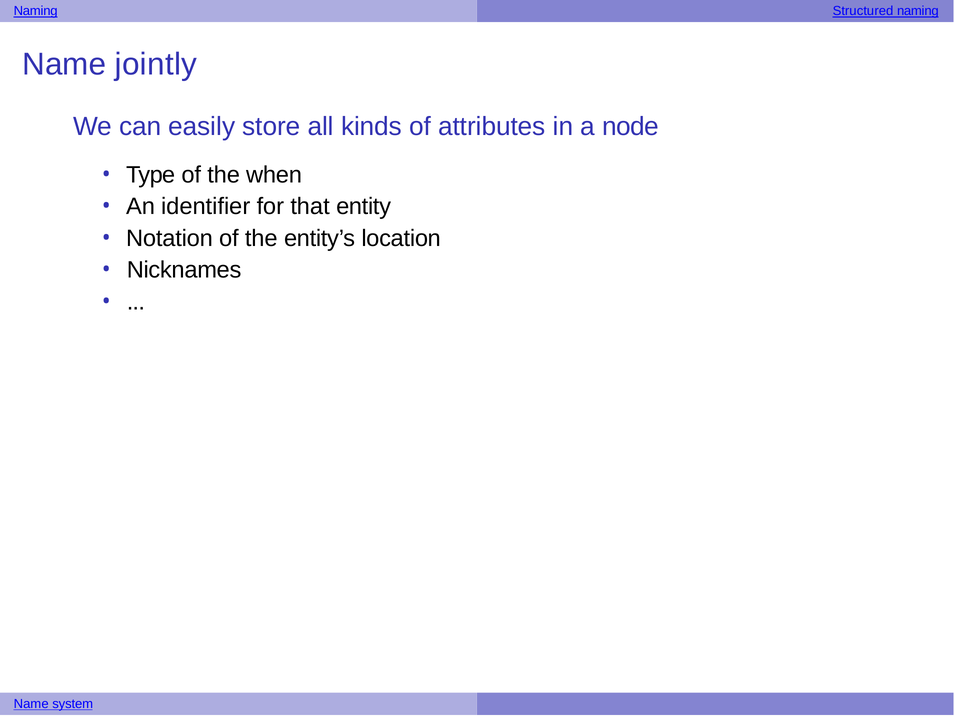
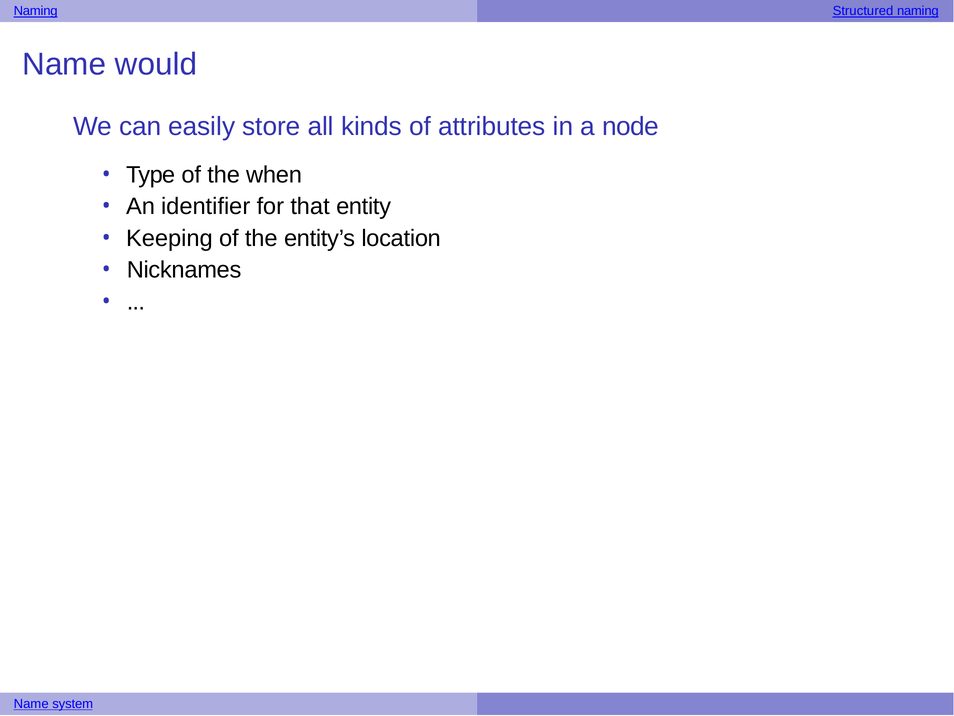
jointly: jointly -> would (156, 65)
Notation: Notation -> Keeping (169, 238)
